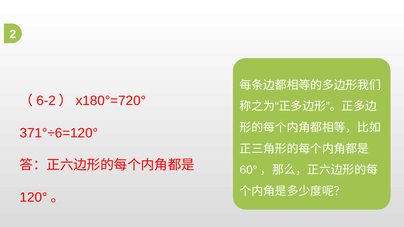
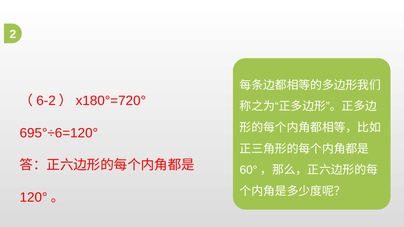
371°÷6=120°: 371°÷6=120° -> 695°÷6=120° (59, 133)
